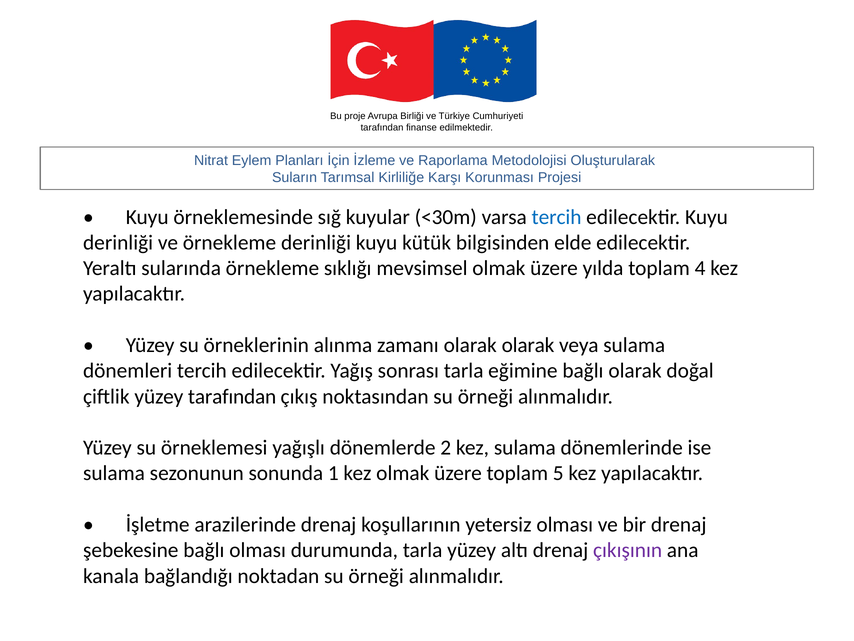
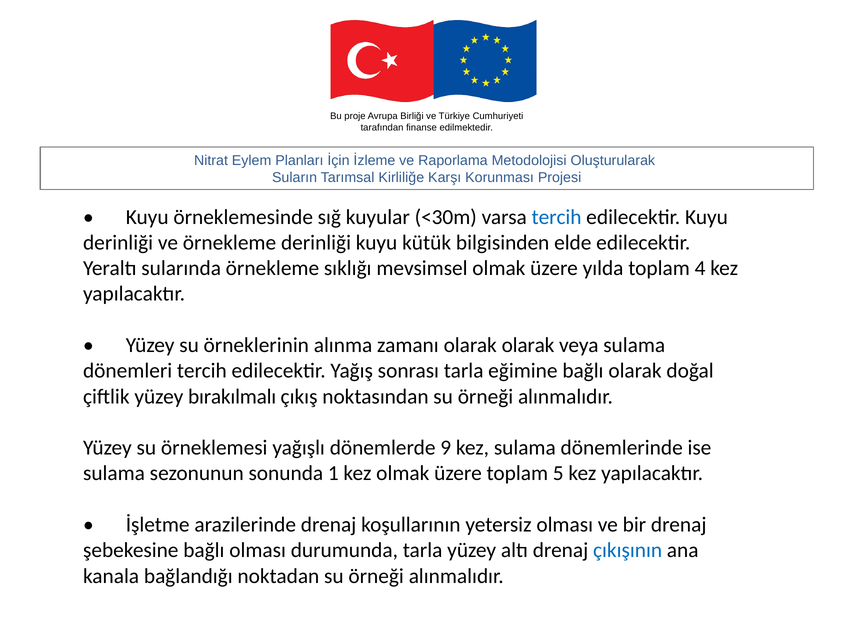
yüzey tarafından: tarafından -> bırakılmalı (232, 396)
2: 2 -> 9 (446, 447)
çıkışının colour: purple -> blue (628, 550)
